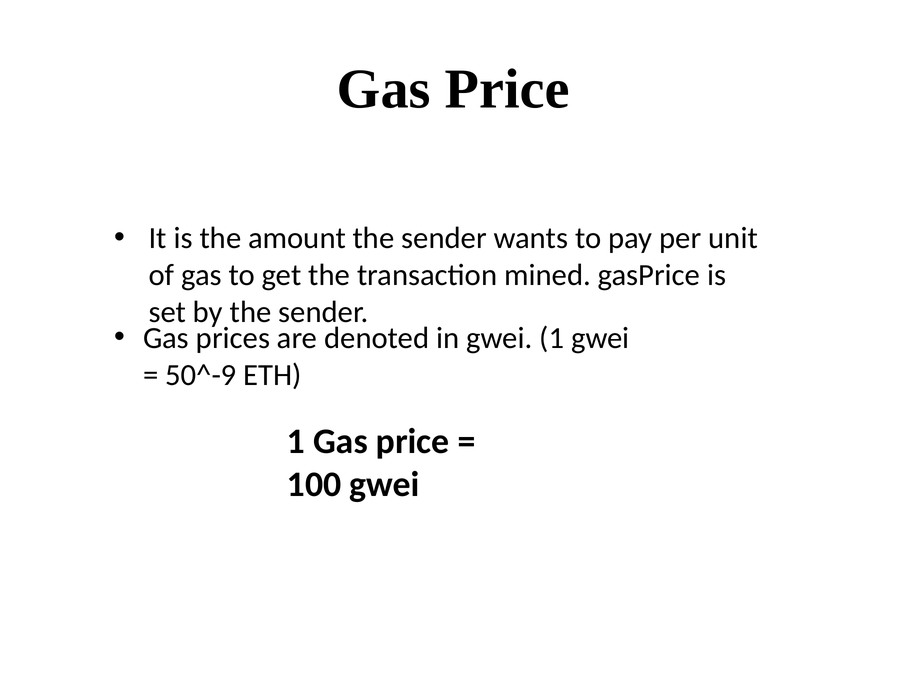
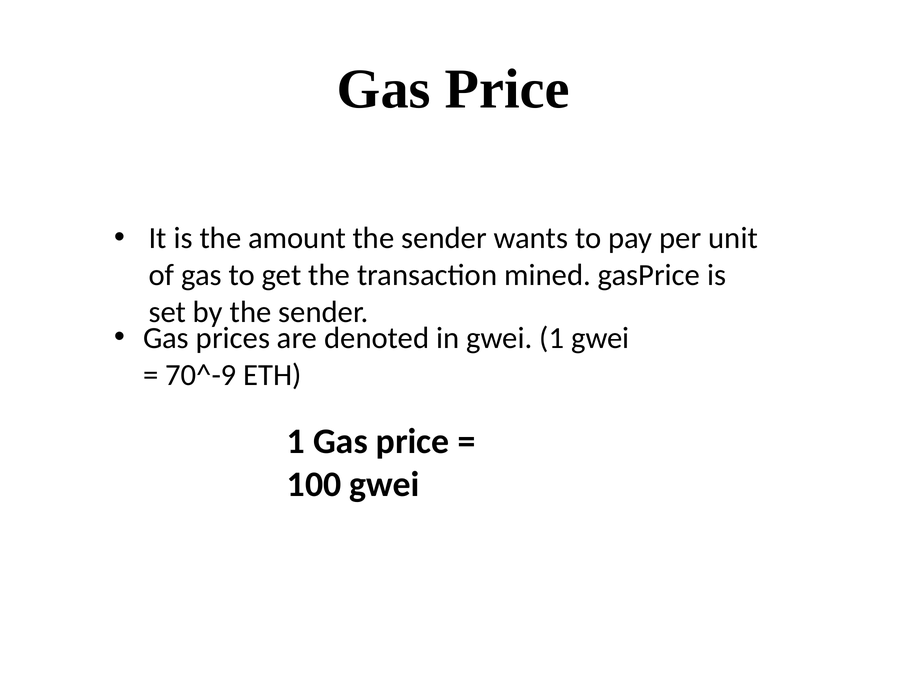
50^-9: 50^-9 -> 70^-9 (201, 375)
